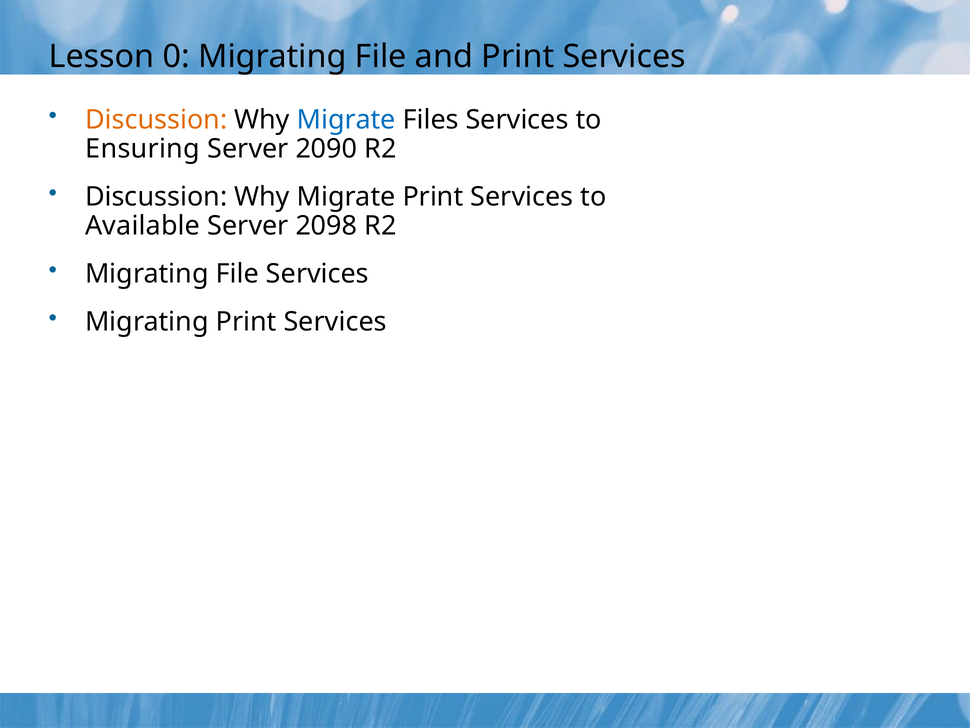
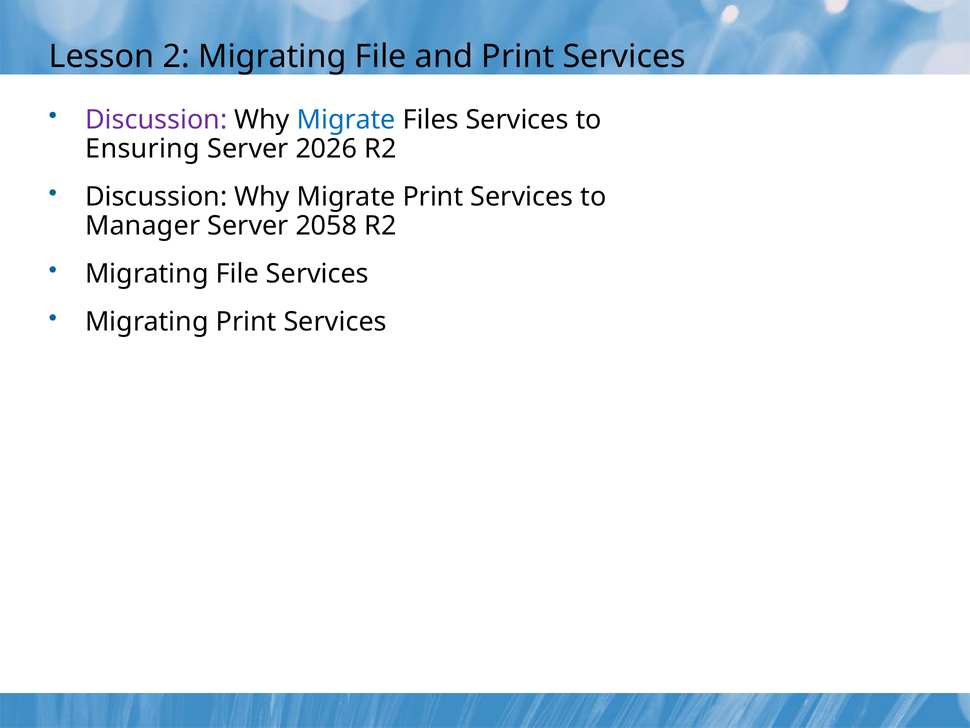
0: 0 -> 2 (176, 56)
Discussion colour: orange -> purple (156, 120)
2090: 2090 -> 2026 (326, 149)
Available: Available -> Manager (143, 226)
2098: 2098 -> 2058 (326, 226)
